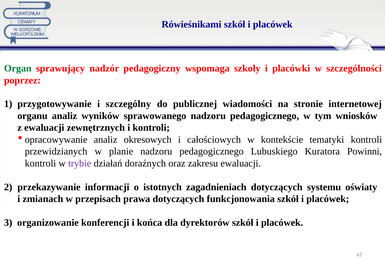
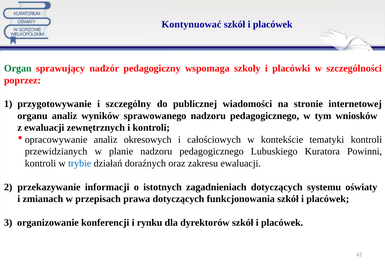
Rówieśnikami: Rówieśnikami -> Kontynuować (191, 24)
trybie colour: purple -> blue (80, 163)
końca: końca -> rynku (150, 222)
